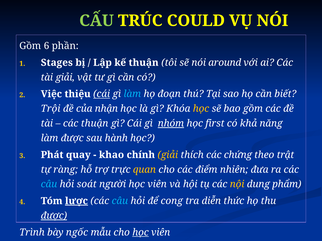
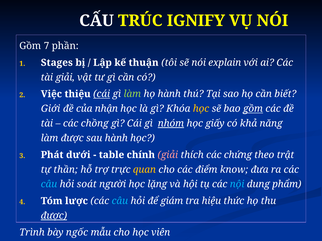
CẤU colour: light green -> white (97, 21)
COULD: COULD -> IGNIFY (196, 21)
6: 6 -> 7 (47, 46)
around: around -> explain (225, 63)
làm colour: light blue -> light green (132, 94)
họ đoạn: đoạn -> hành (169, 94)
Trội: Trội -> Giới (51, 109)
gồm underline: none -> present (253, 109)
các thuận: thuận -> chồng (95, 124)
first: first -> giấy (215, 124)
quay: quay -> dưới (78, 155)
khao: khao -> table (112, 155)
giải colour: yellow -> pink (168, 155)
ràng: ràng -> thần (66, 170)
nhiên: nhiên -> know (234, 170)
người học viên: viên -> lặng (157, 185)
nội colour: yellow -> light blue (237, 185)
lược underline: present -> none (76, 201)
cong: cong -> giám (172, 201)
diễn: diễn -> hiệu (211, 201)
học underline: present -> none (141, 233)
